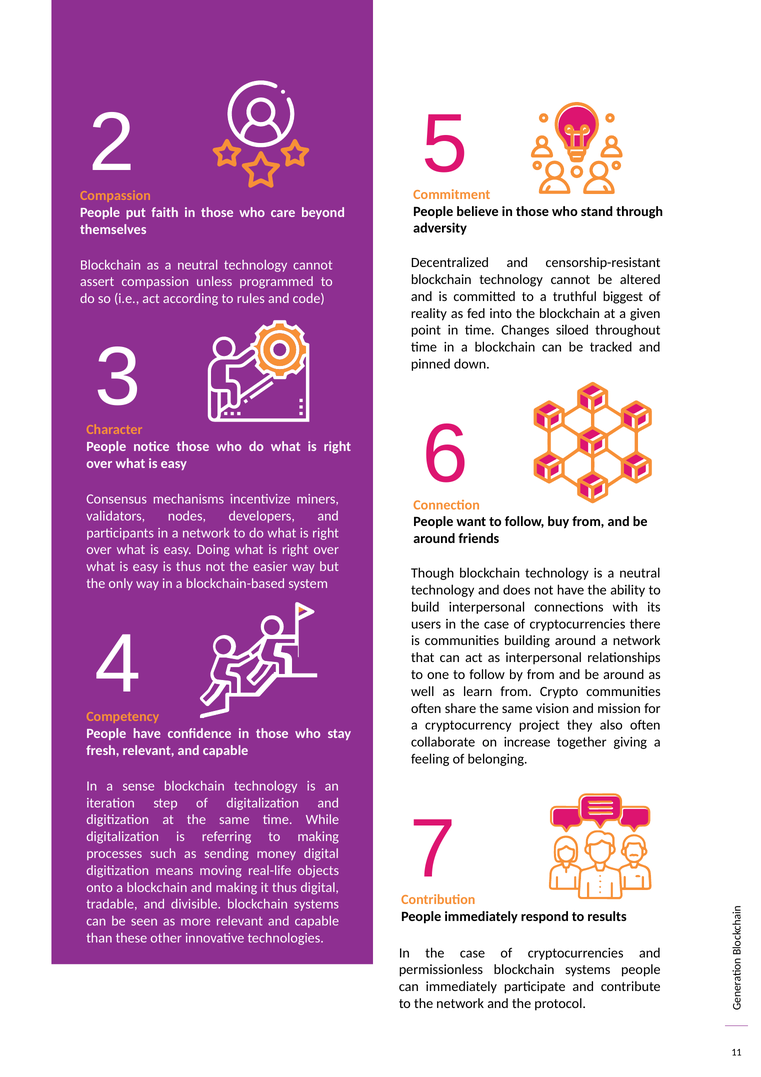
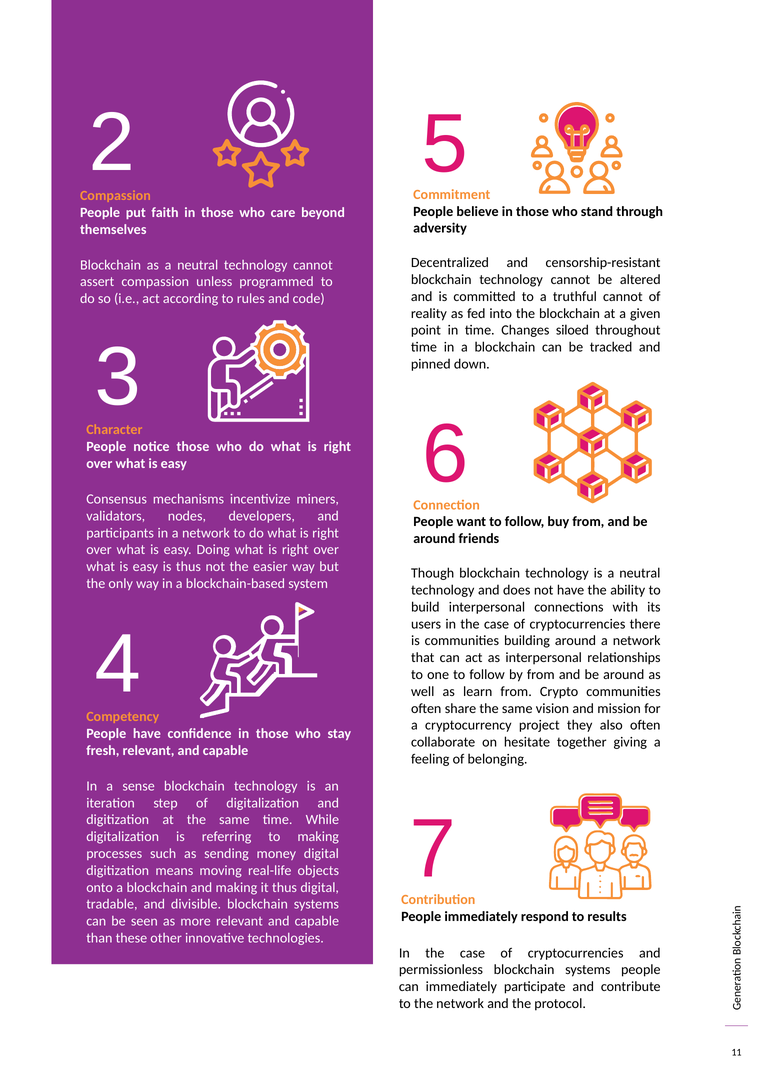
truthful biggest: biggest -> cannot (623, 296)
increase: increase -> hesitate (527, 742)
